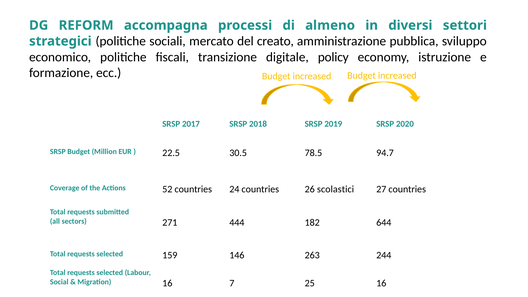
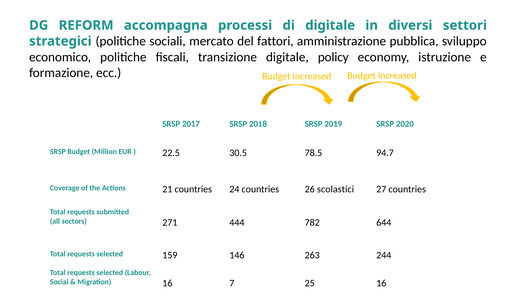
di almeno: almeno -> digitale (330, 25)
creato: creato -> fattori (275, 41)
52: 52 -> 21 (167, 189)
182: 182 -> 782 (312, 223)
